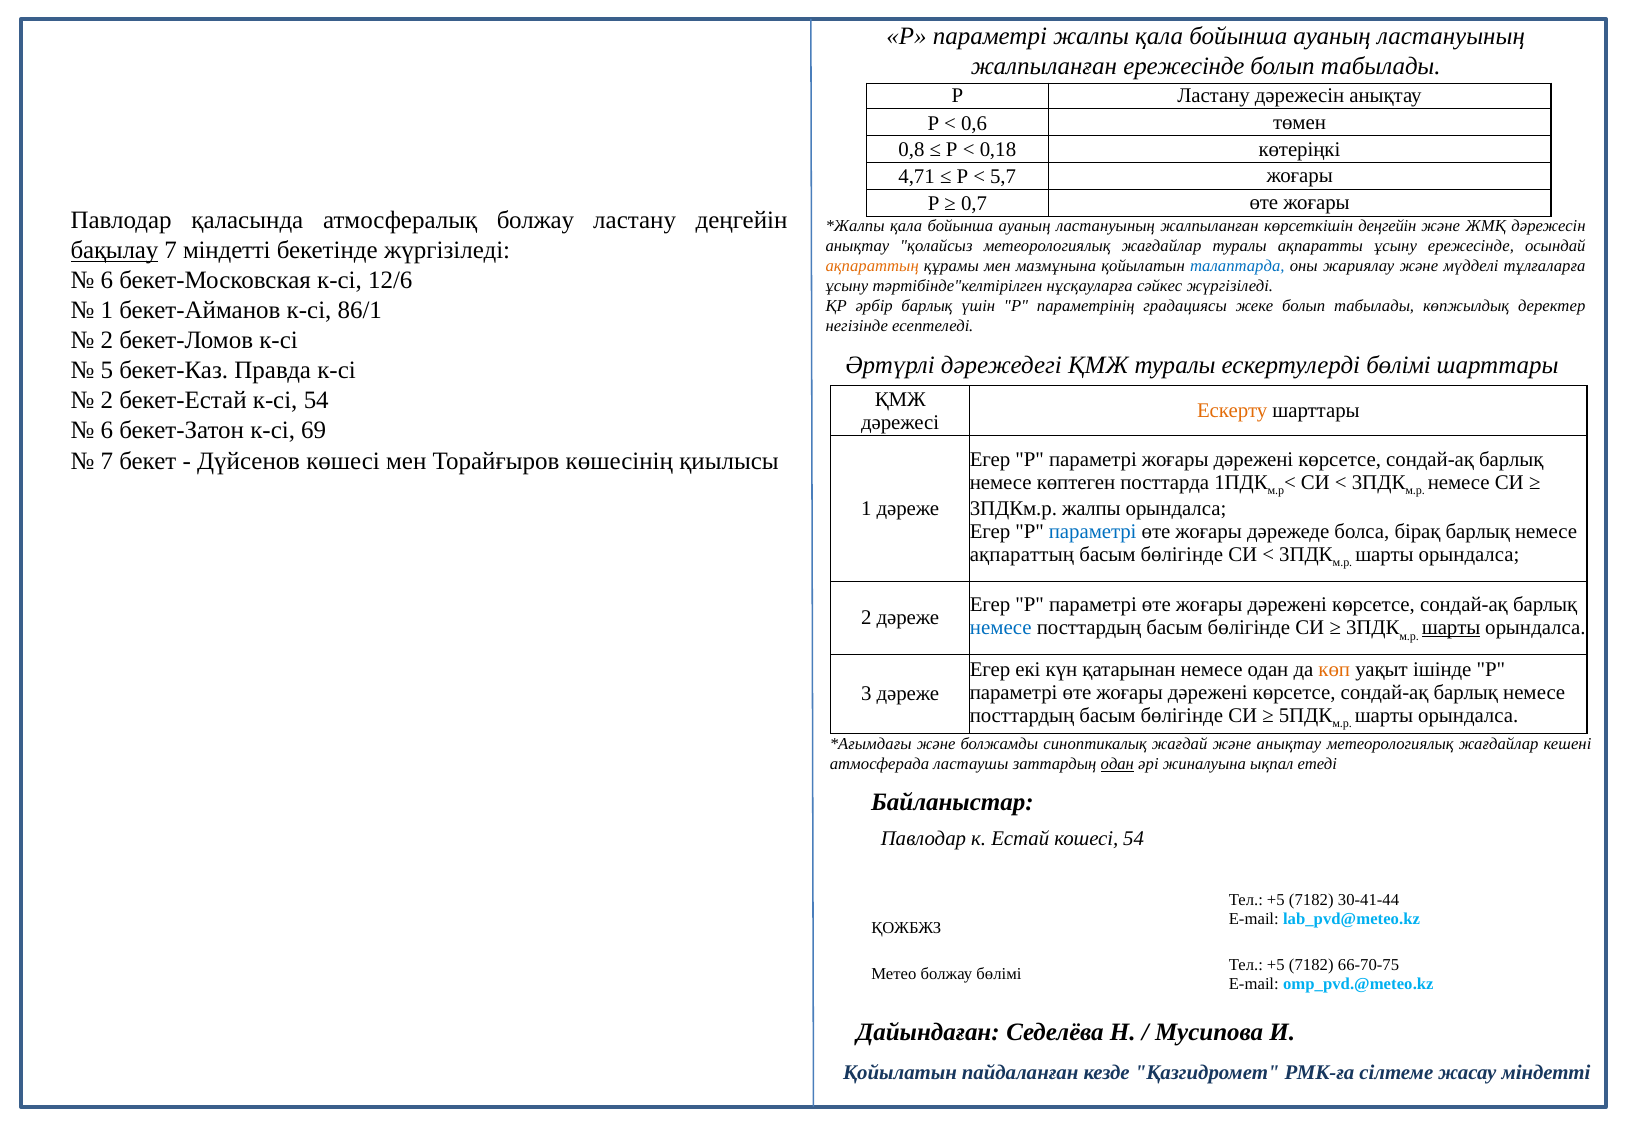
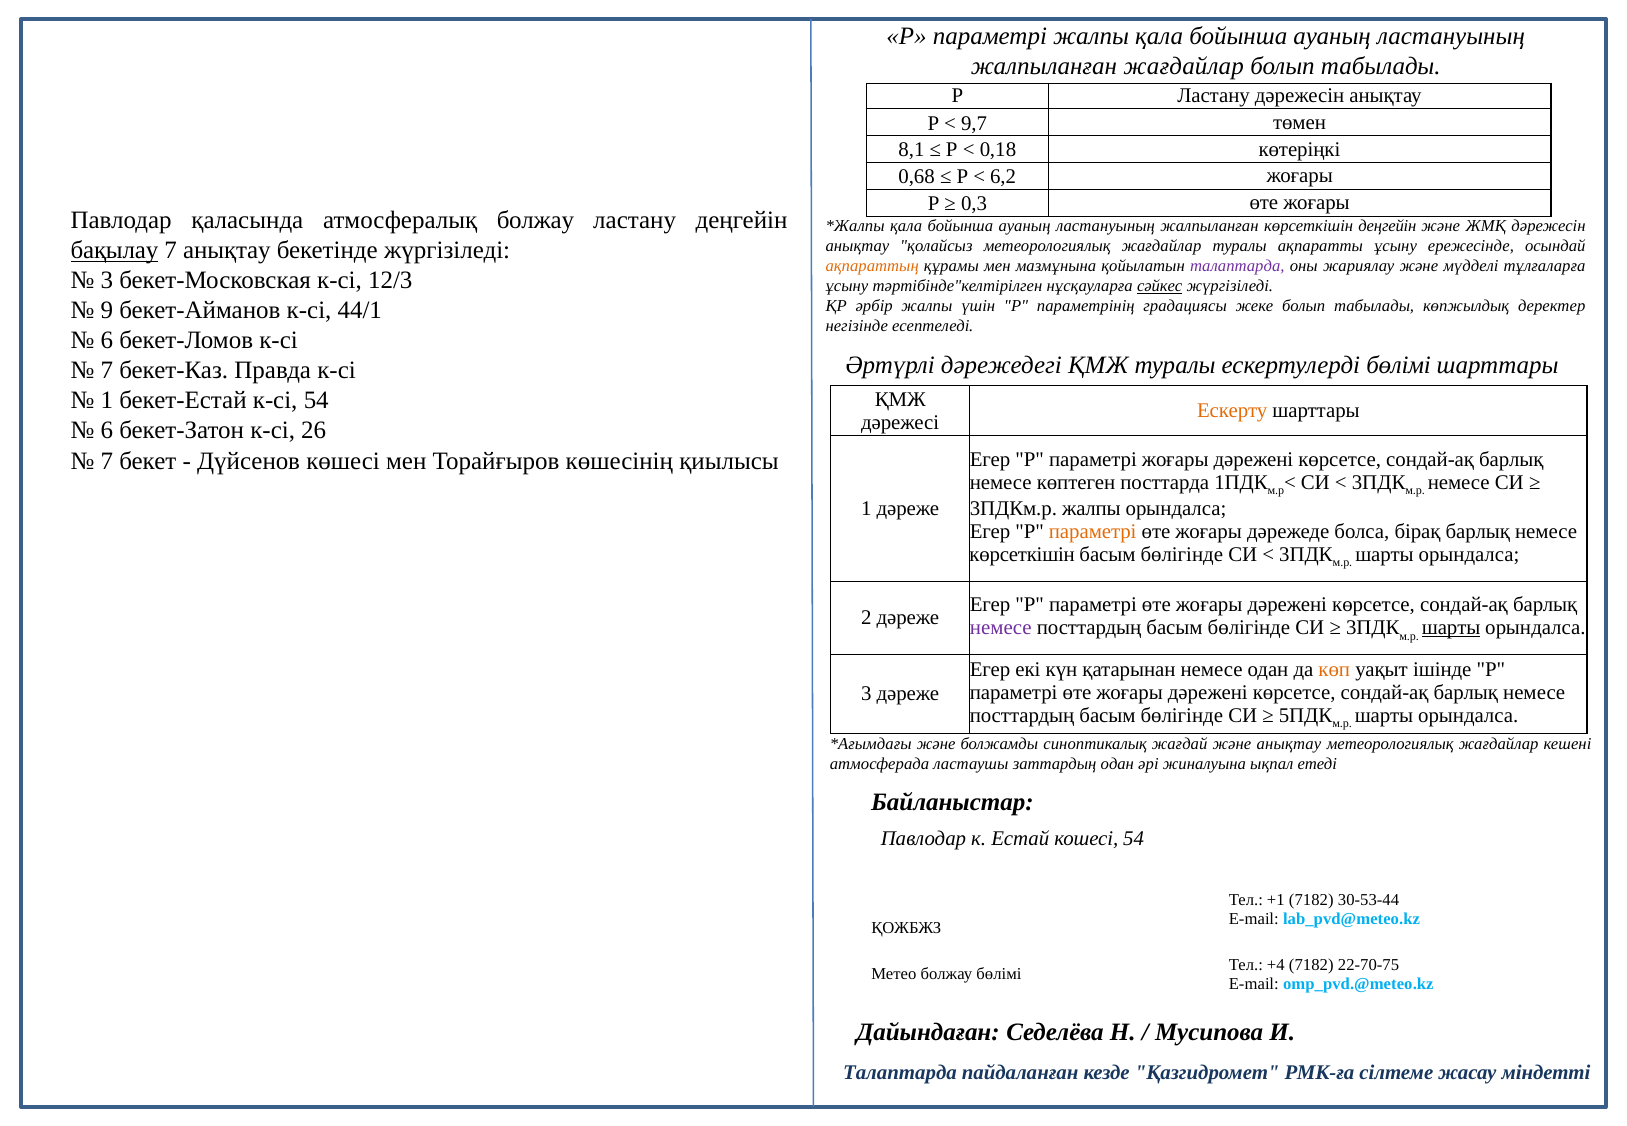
жалпыланған ережесінде: ережесінде -> жағдайлар (1184, 66)
0,6: 0,6 -> 9,7 (974, 123)
0,8: 0,8 -> 8,1 (911, 150)
4,71: 4,71 -> 0,68 (917, 177)
5,7: 5,7 -> 6,2 (1003, 177)
0,7: 0,7 -> 0,3 (974, 204)
7 міндетті: міндетті -> анықтау (227, 251)
талаптарда colour: blue -> purple (1237, 266)
6: 6 -> 3 (107, 281)
12/6: 12/6 -> 12/3 (390, 281)
сәйкес underline: none -> present (1160, 286)
әрбір барлық: барлық -> жалпы (927, 306)
1: 1 -> 9 (107, 311)
86/1: 86/1 -> 44/1 (360, 311)
2: 2 -> 6 (107, 341)
5: 5 -> 7 (107, 371)
2: 2 -> 1 (107, 401)
69: 69 -> 26 (314, 431)
параметрі colour: blue -> orange (1093, 532)
ақпараттың: ақпараттың -> көрсеткішін (1022, 555)
немесе colour: blue -> purple (1001, 628)
одан underline: present -> none (1117, 764)
+5: +5 -> +1 (1276, 900)
30-41-44: 30-41-44 -> 30-53-44 (1369, 900)
+5: +5 -> +4 (1276, 965)
66-70-75: 66-70-75 -> 22-70-75 (1369, 965)
Қойылатын: Қойылатын -> Талаптарда (900, 1073)
